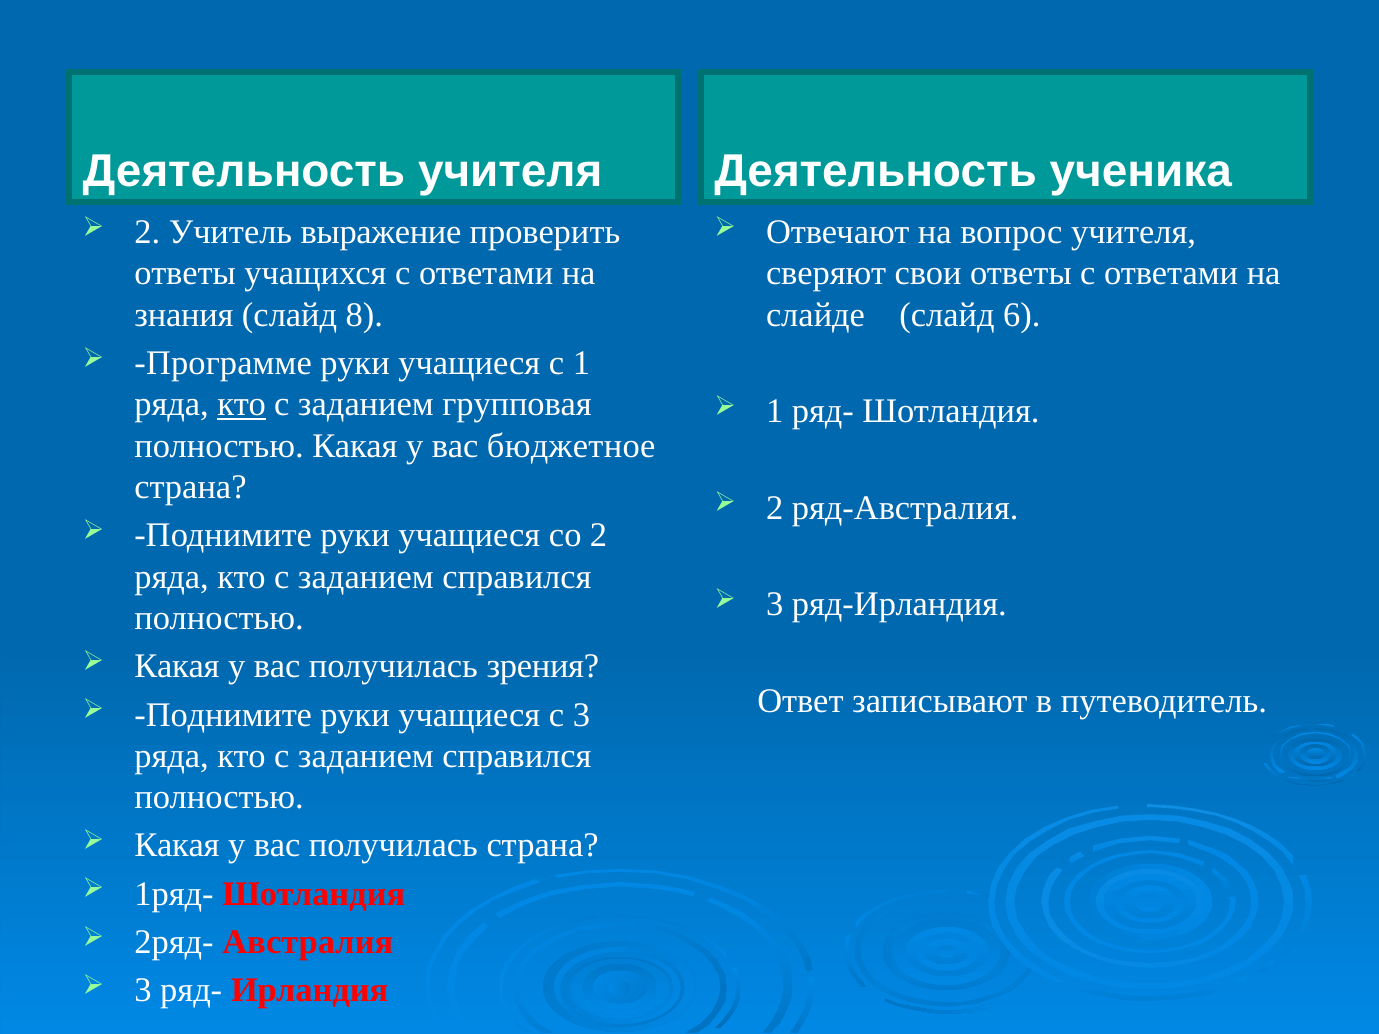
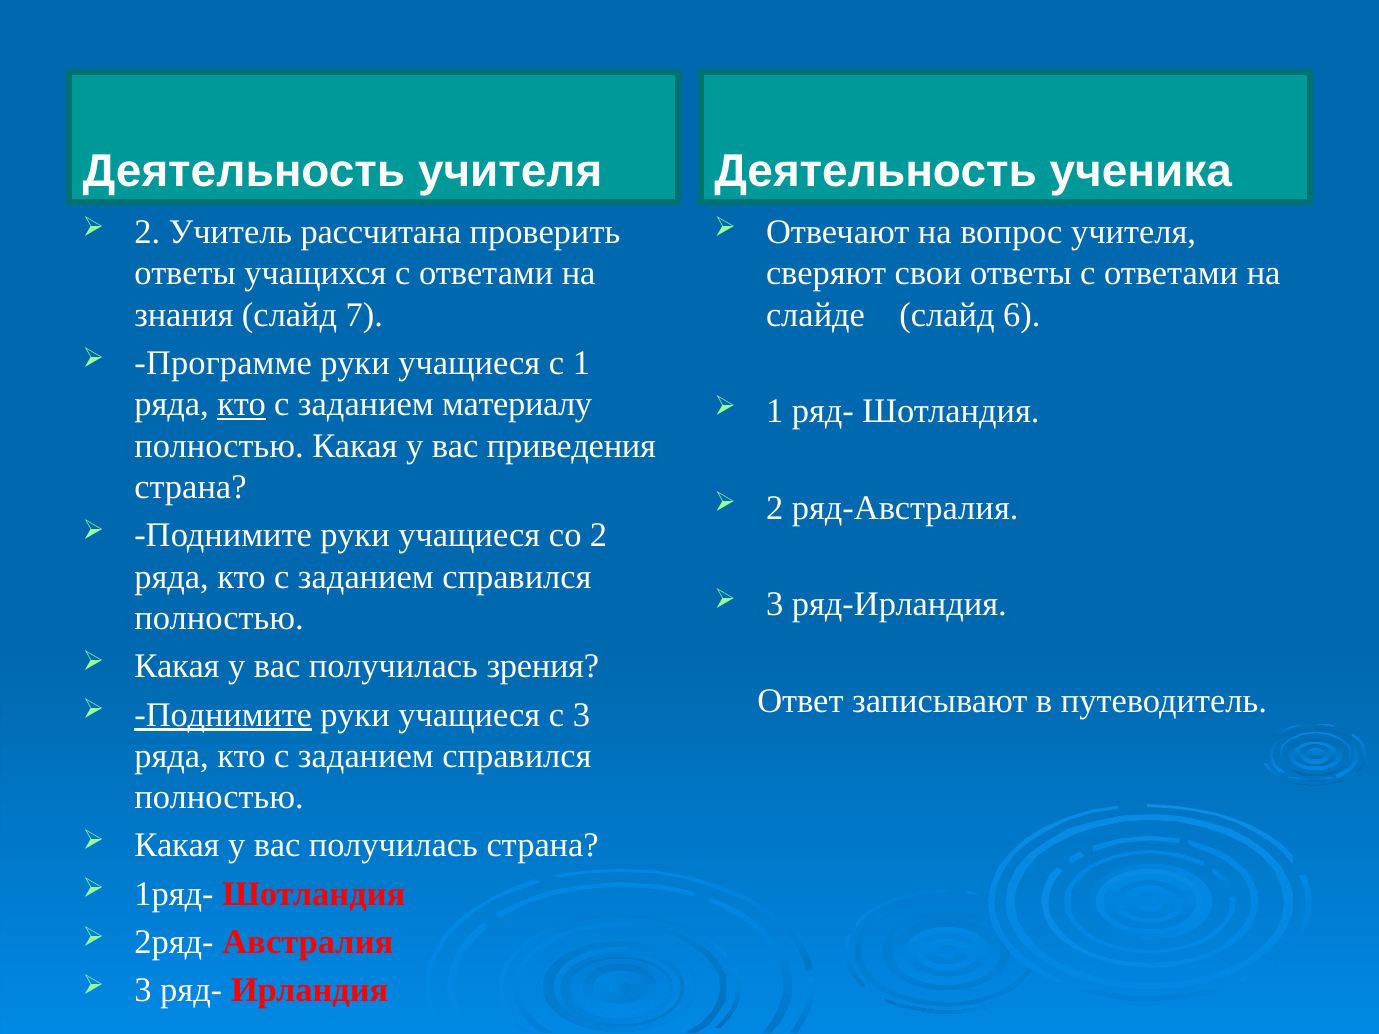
выражение: выражение -> рассчитана (381, 232)
8: 8 -> 7 (364, 315)
групповая: групповая -> материалу (517, 405)
бюджетное: бюджетное -> приведения (571, 446)
Поднимите underline: none -> present (223, 715)
